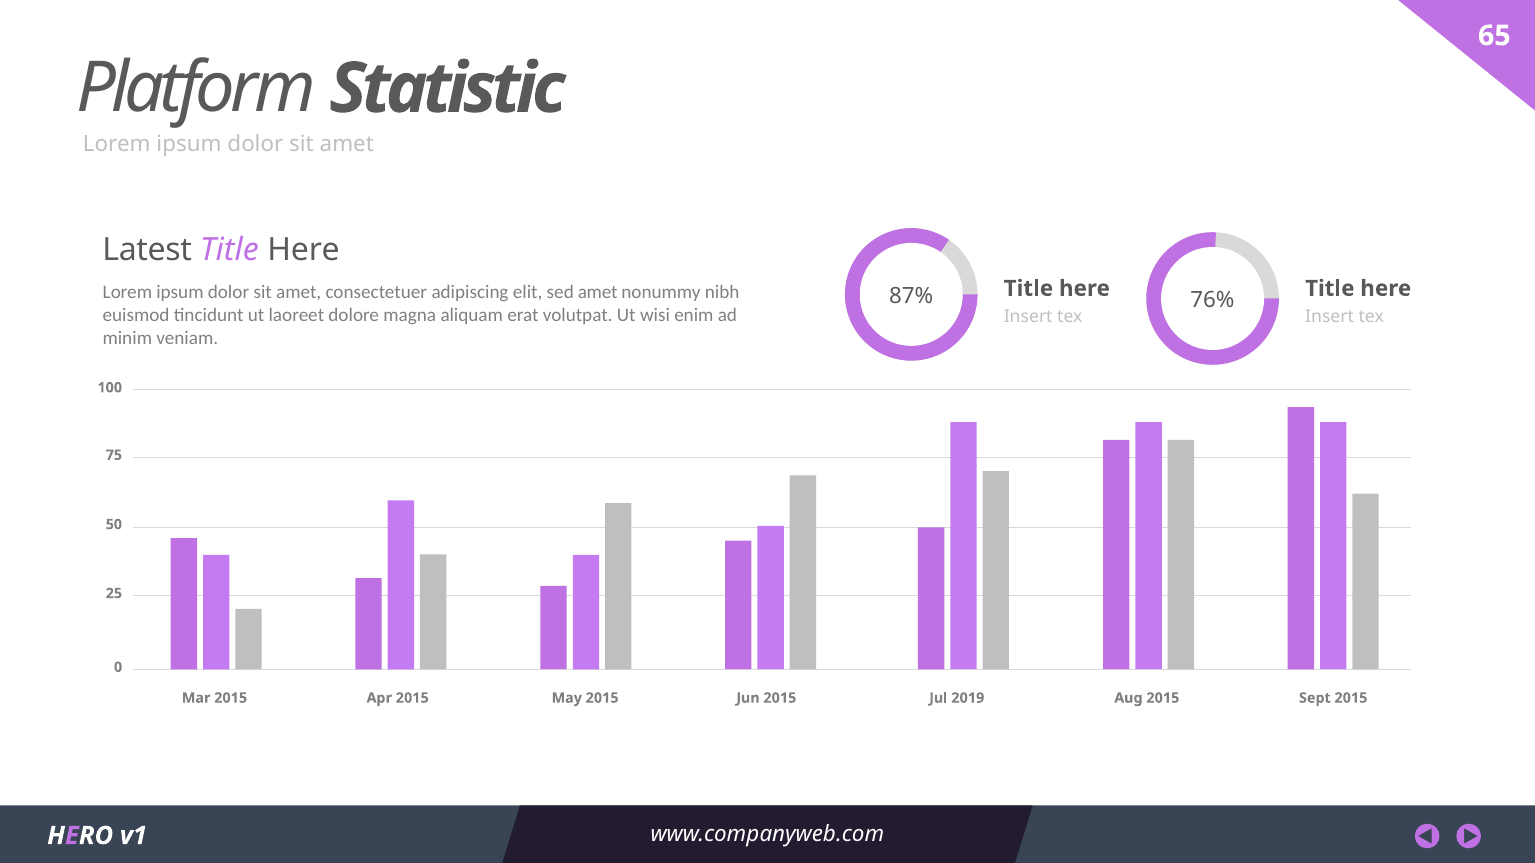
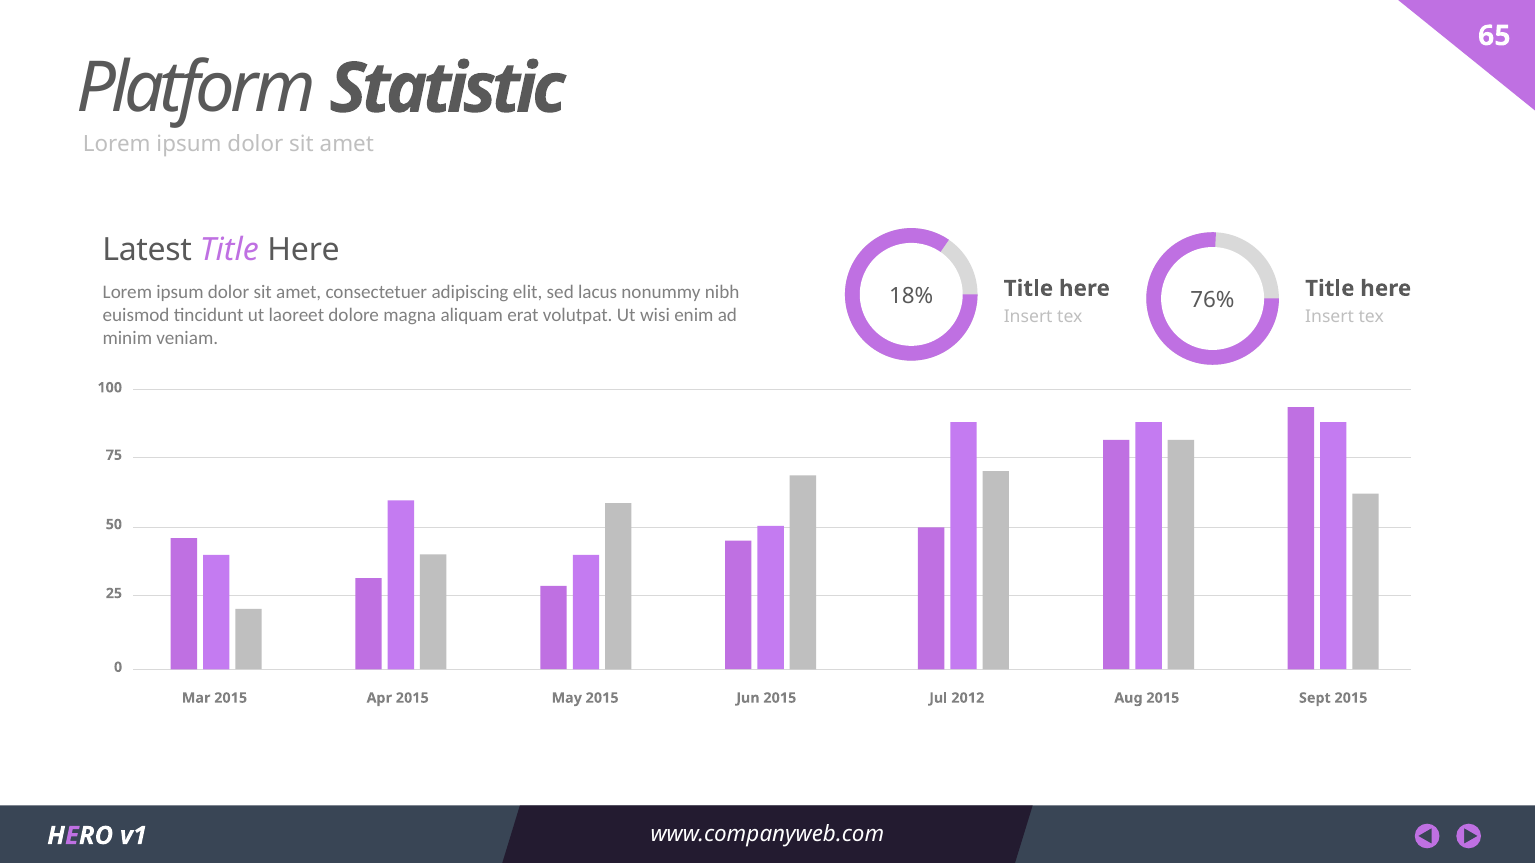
sed amet: amet -> lacus (598, 292)
87%: 87% -> 18% (911, 296)
2019: 2019 -> 2012 (968, 698)
